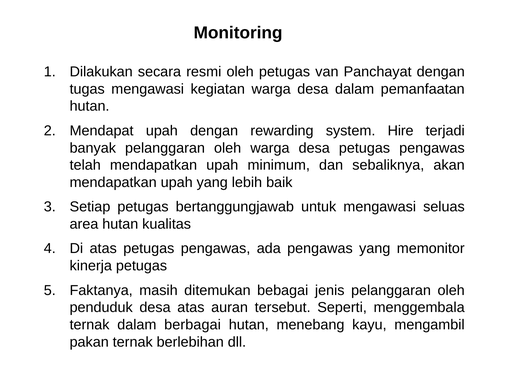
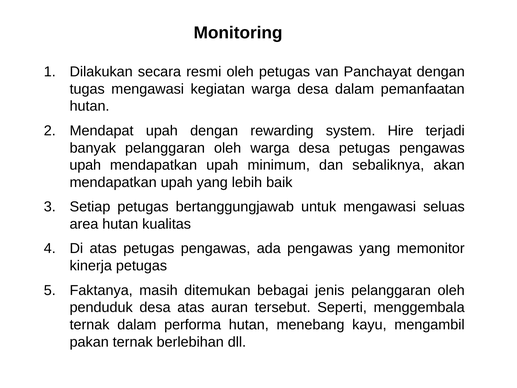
telah: telah -> upah (85, 165)
berbagai: berbagai -> performa (193, 325)
